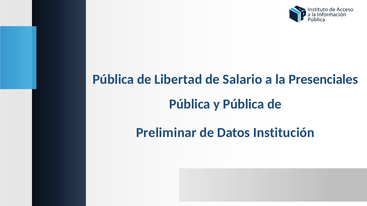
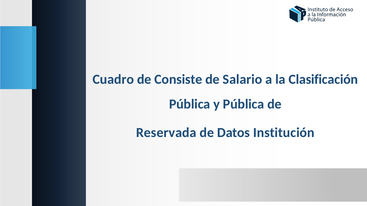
Pública: Pública -> Cuadro (113, 80)
Libertad: Libertad -> Consiste (178, 80)
Presenciales: Presenciales -> Clasificación (323, 80)
Preliminar: Preliminar -> Reservada (166, 133)
